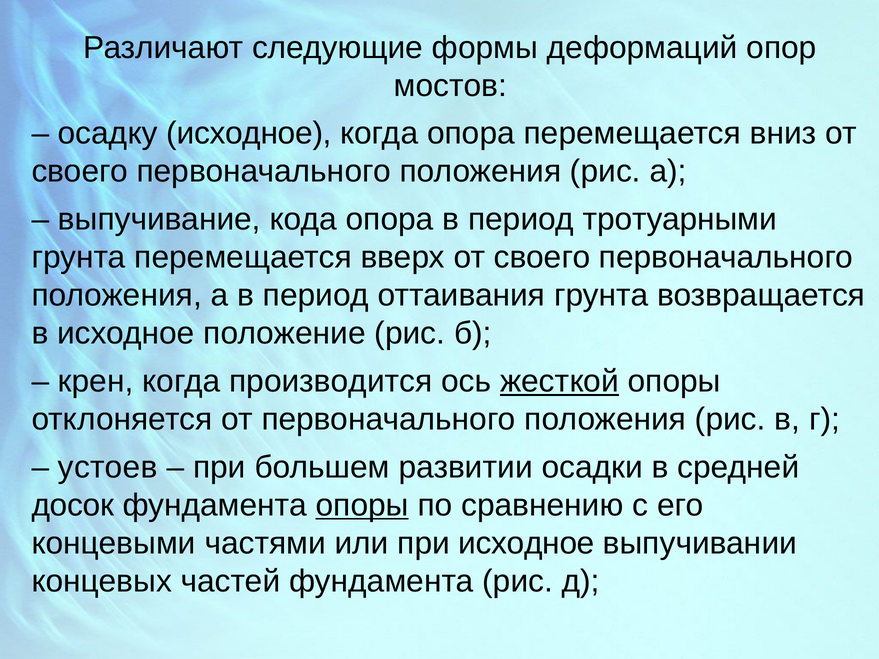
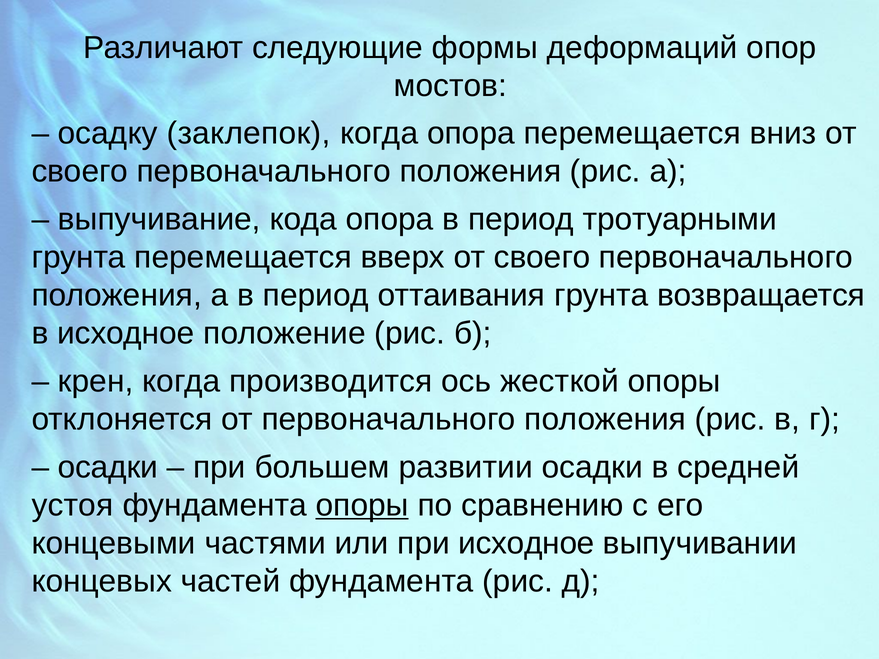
осадку исходное: исходное -> заклепок (249, 133)
жесткой underline: present -> none (559, 381)
устоев: устоев -> осадки (108, 467)
досок: досок -> устоя (73, 505)
